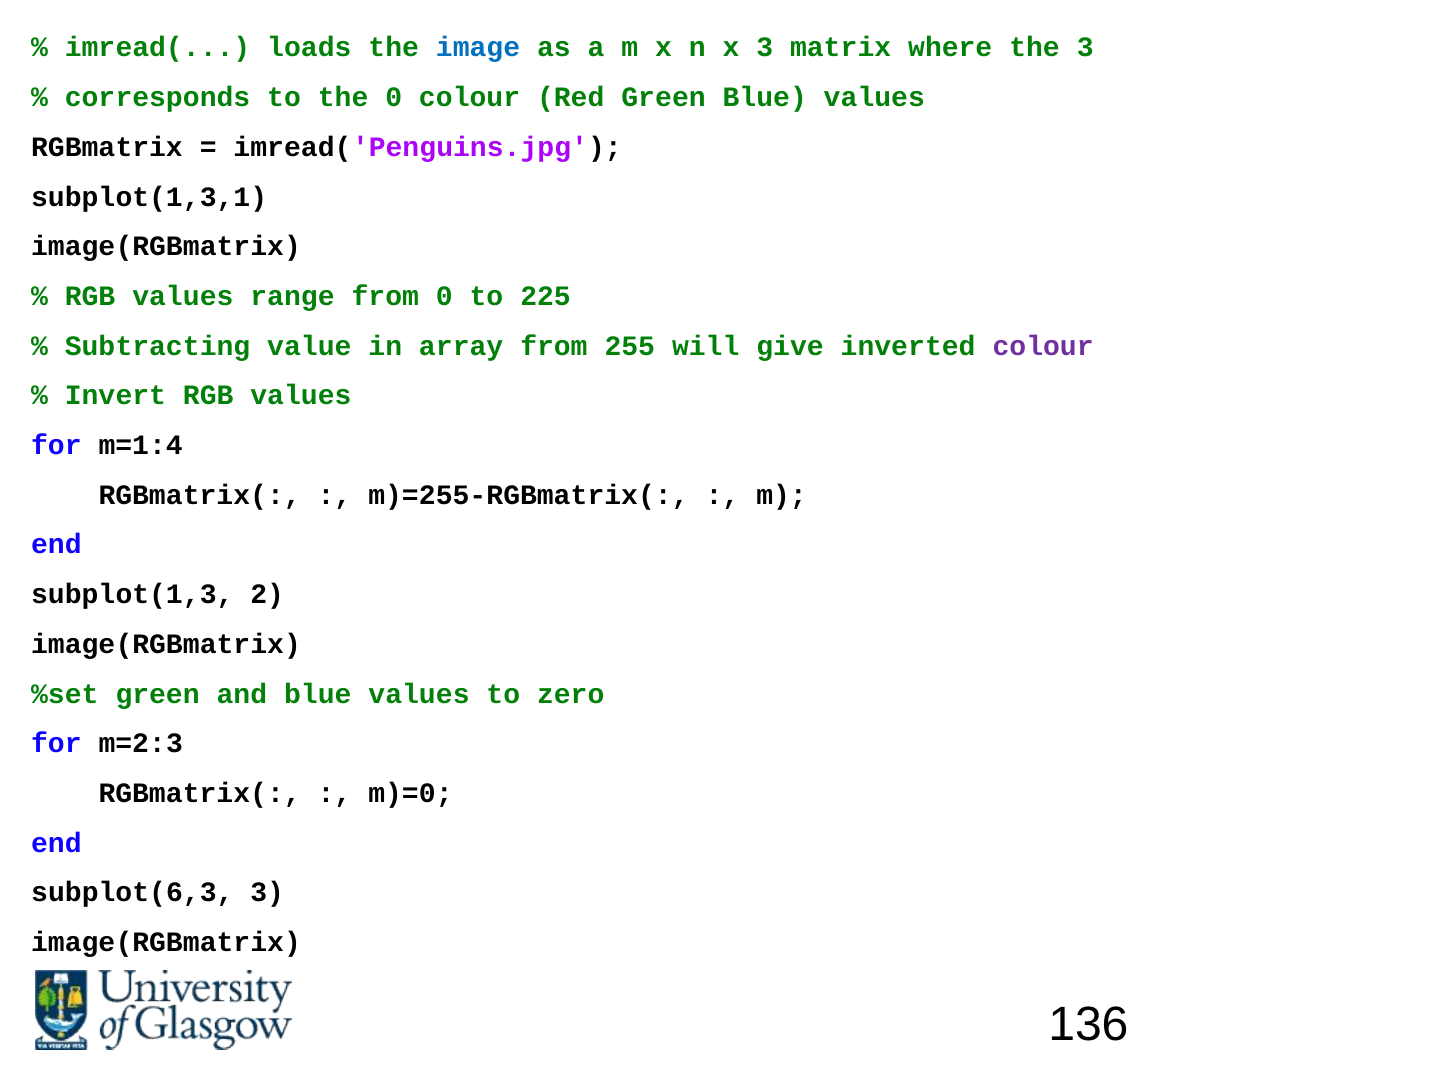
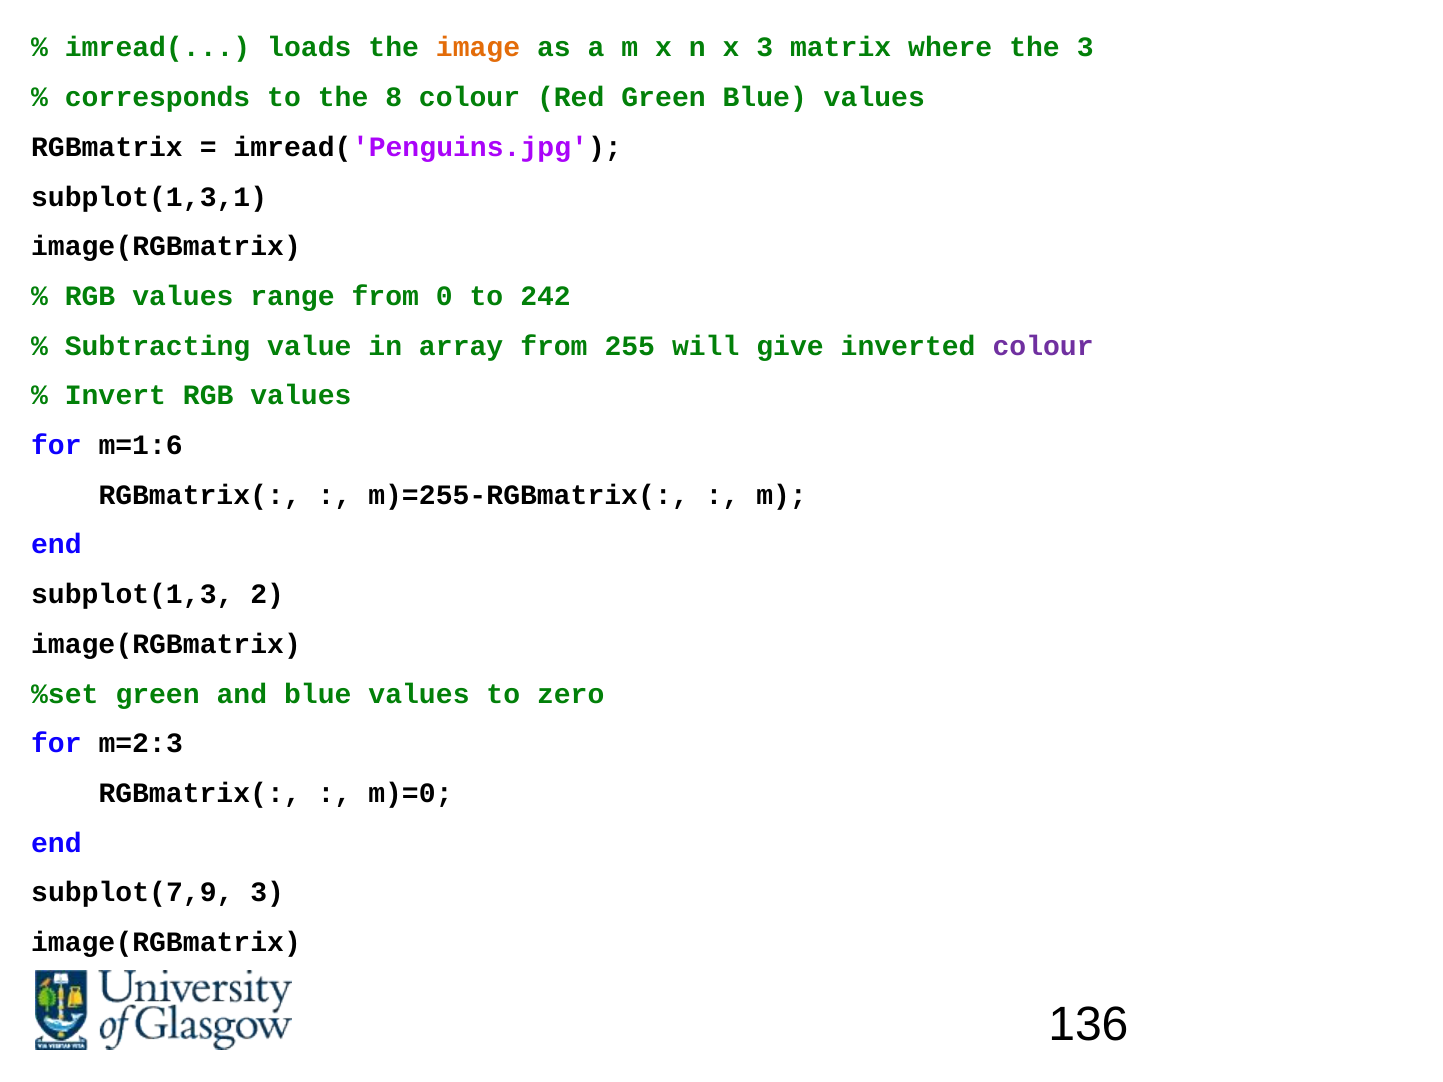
image colour: blue -> orange (478, 48)
the 0: 0 -> 8 (394, 97)
225: 225 -> 242 (546, 296)
m=1:4: m=1:4 -> m=1:6 (141, 445)
subplot(6,3: subplot(6,3 -> subplot(7,9 (132, 893)
